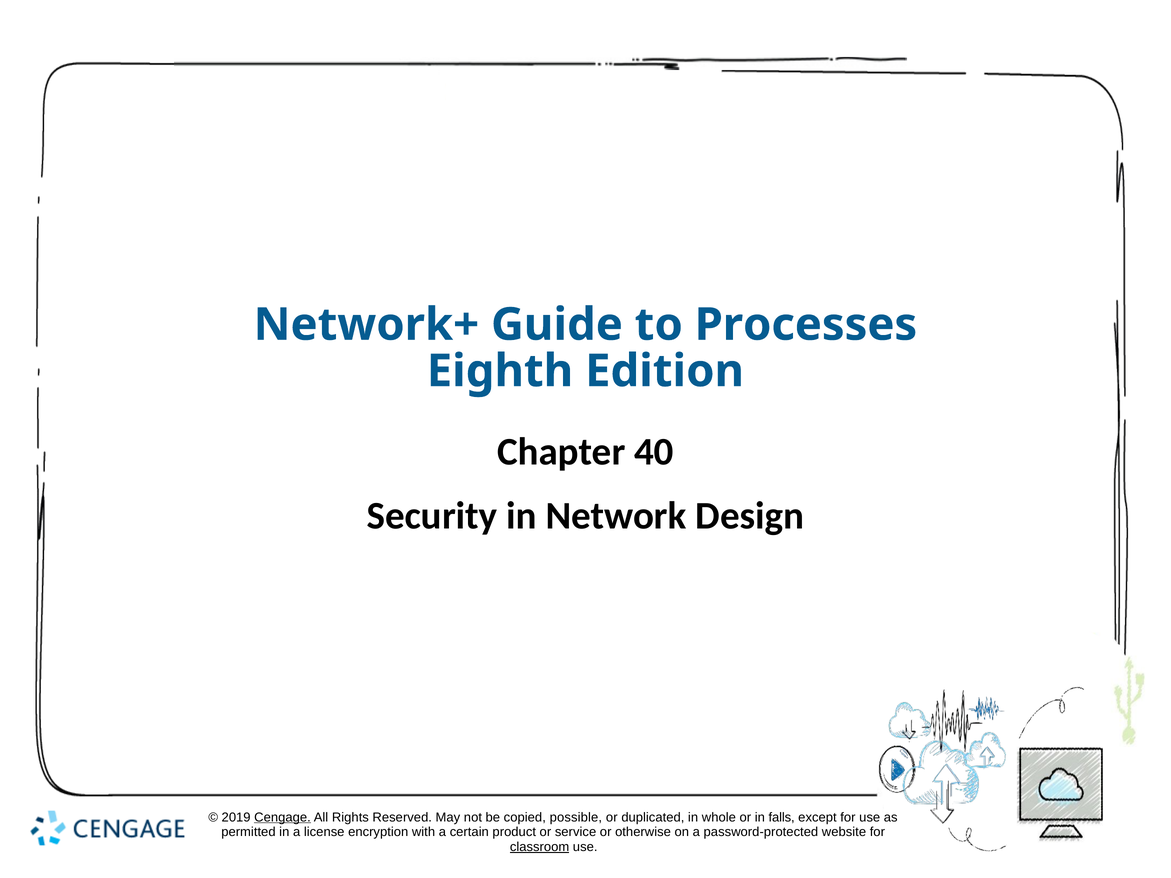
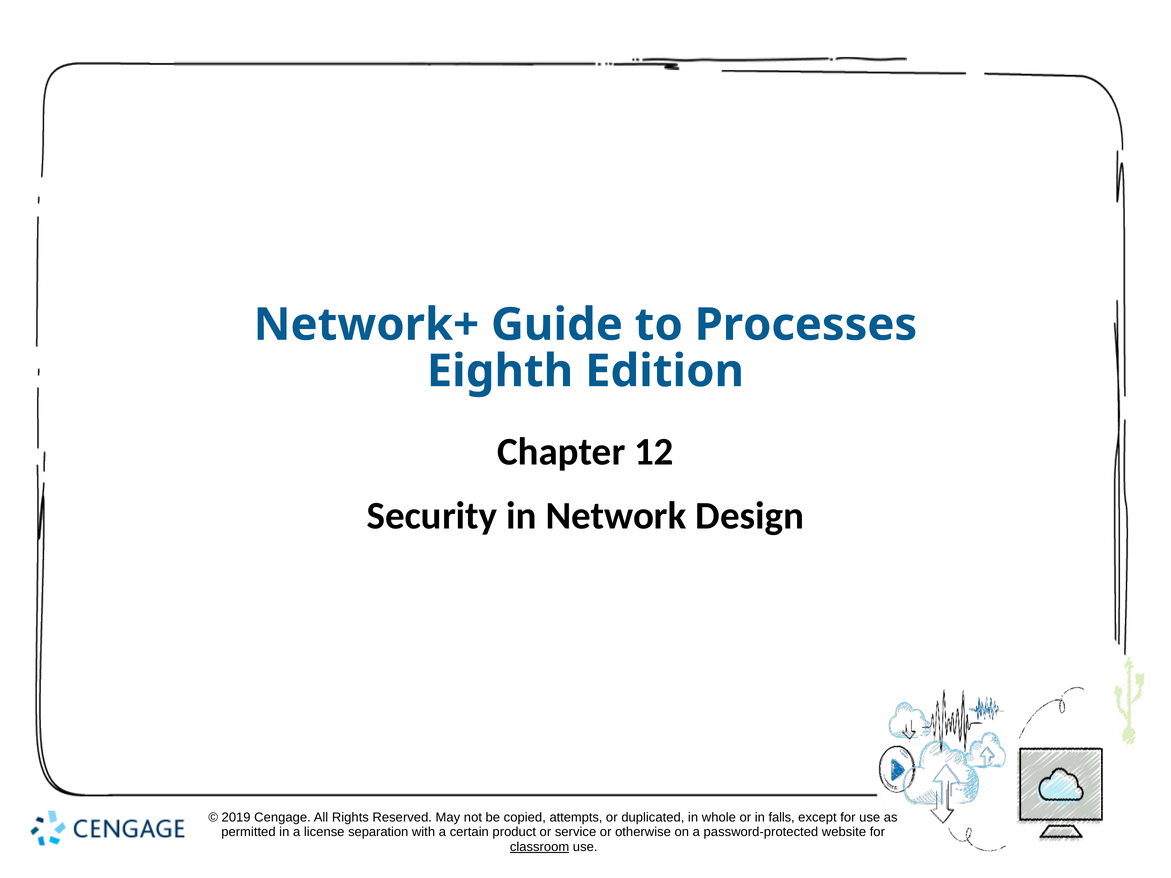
40: 40 -> 12 (654, 452)
Cengage underline: present -> none (282, 817)
possible: possible -> attempts (576, 817)
encryption: encryption -> separation (378, 832)
